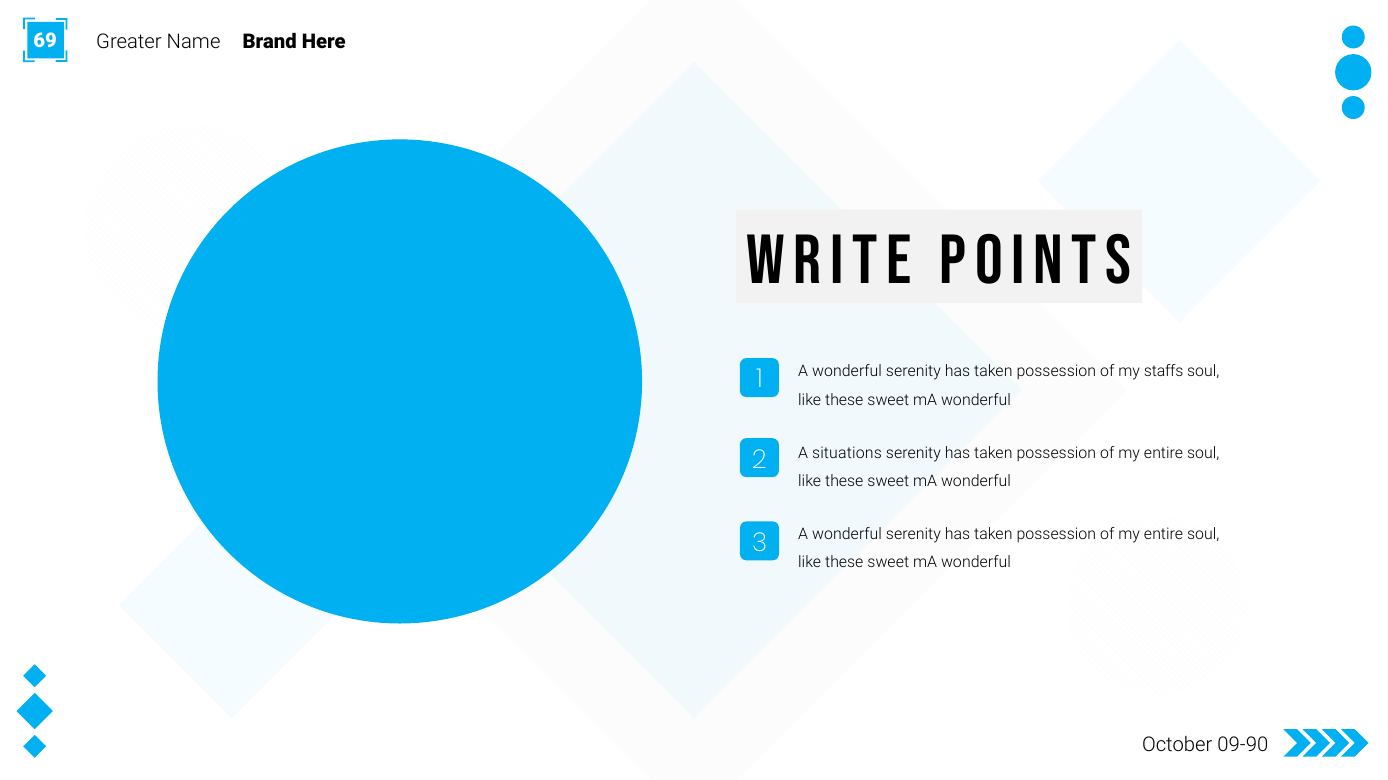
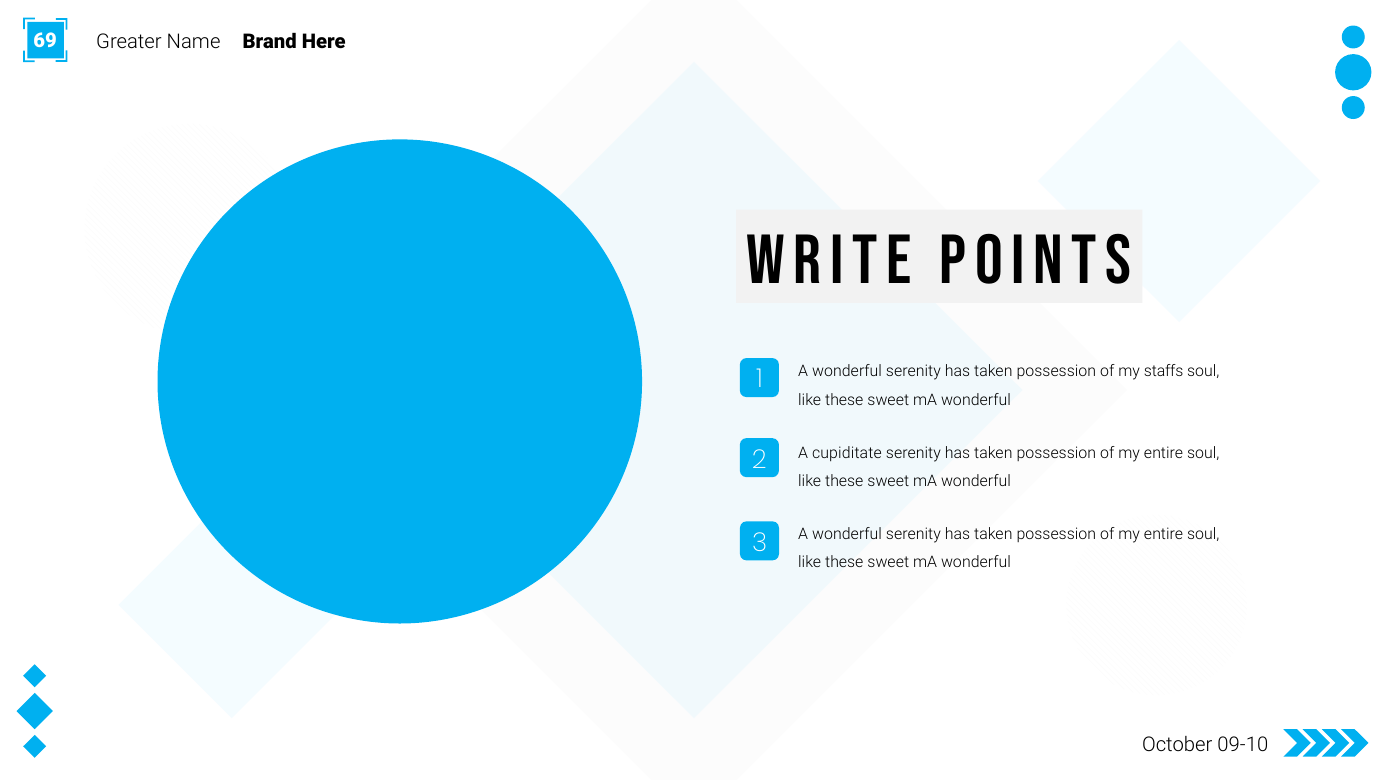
situations: situations -> cupiditate (847, 453)
09-90: 09-90 -> 09-10 (1243, 745)
